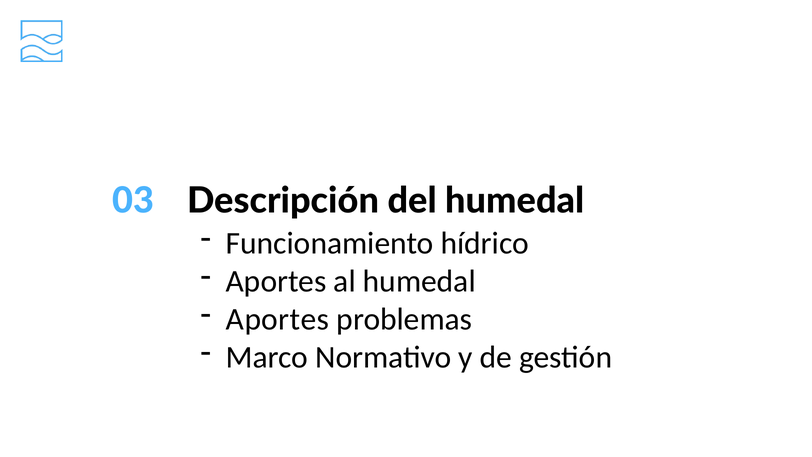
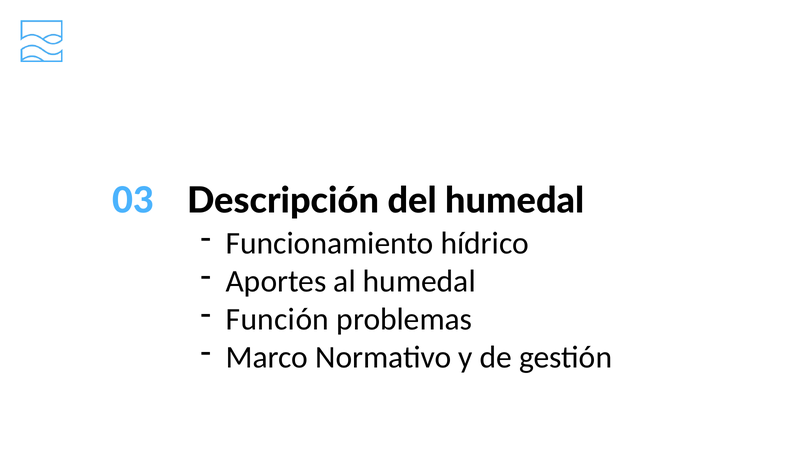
Aportes: Aportes -> Función (277, 319)
